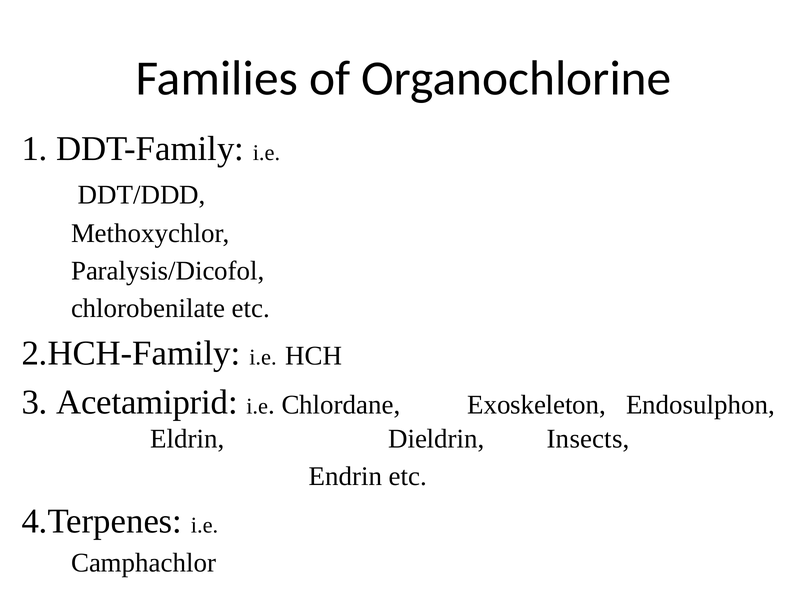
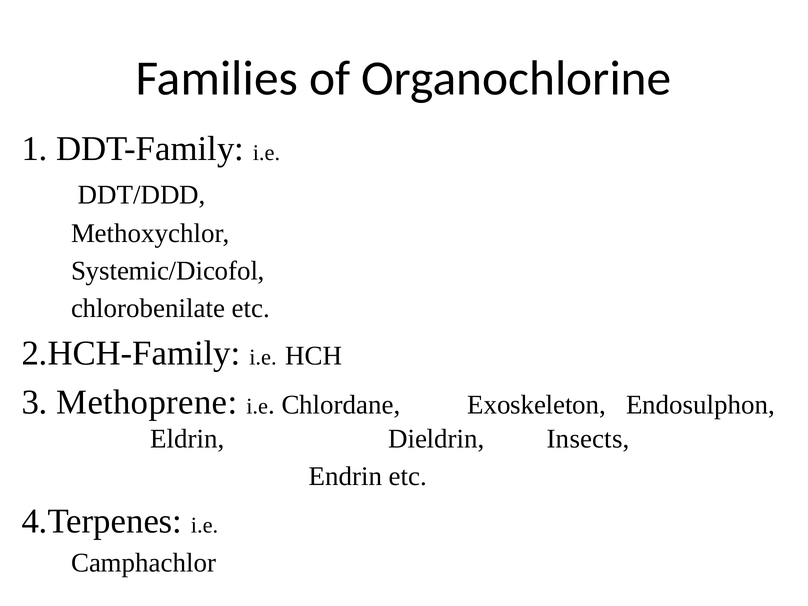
Paralysis/Dicofol: Paralysis/Dicofol -> Systemic/Dicofol (168, 271)
Acetamiprid: Acetamiprid -> Methoprene (147, 402)
